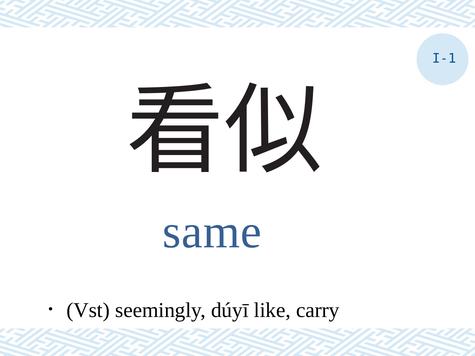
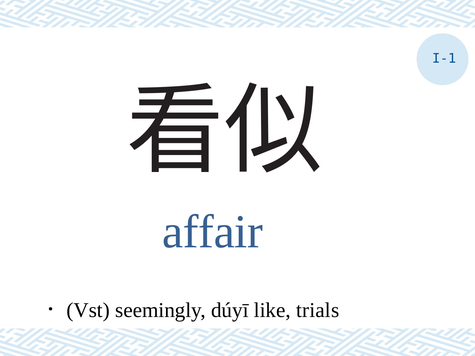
same: same -> affair (213, 232)
carry: carry -> trials (318, 311)
